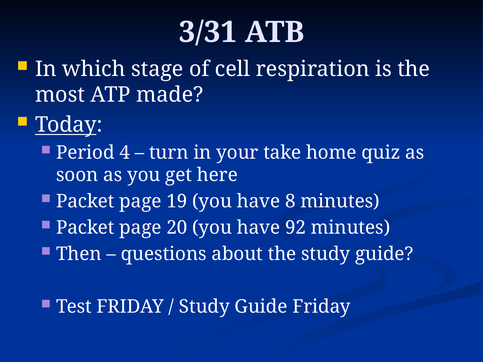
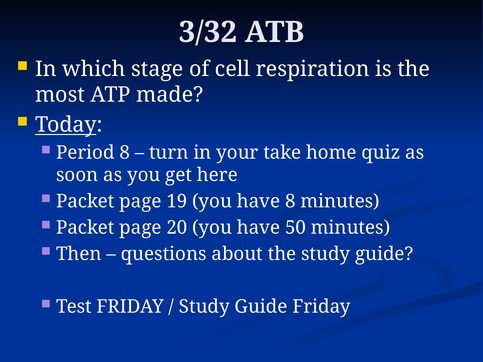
3/31: 3/31 -> 3/32 (208, 32)
Period 4: 4 -> 8 (125, 153)
92: 92 -> 50 (296, 228)
